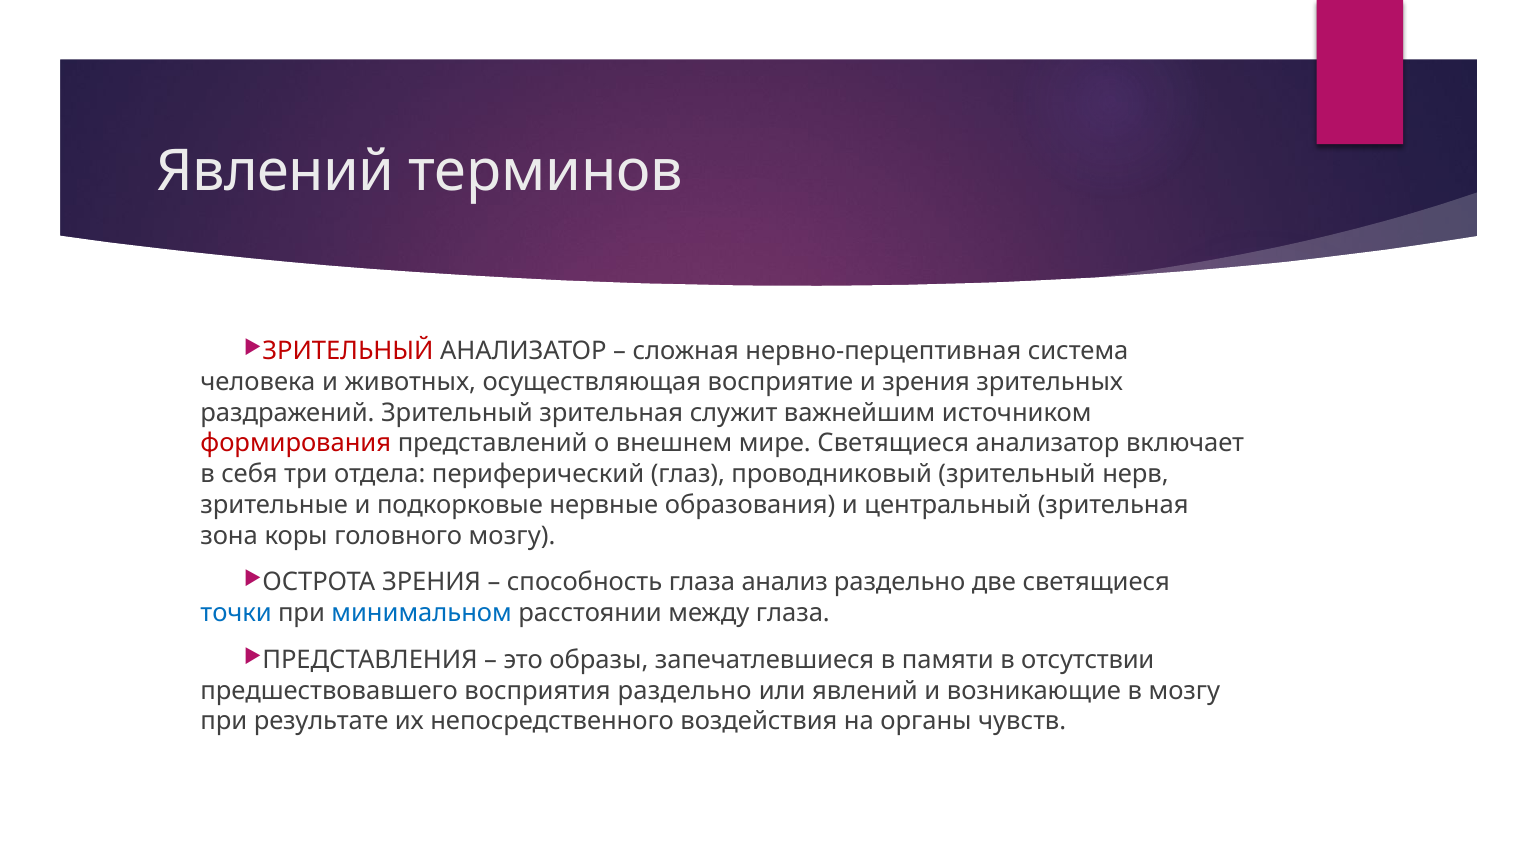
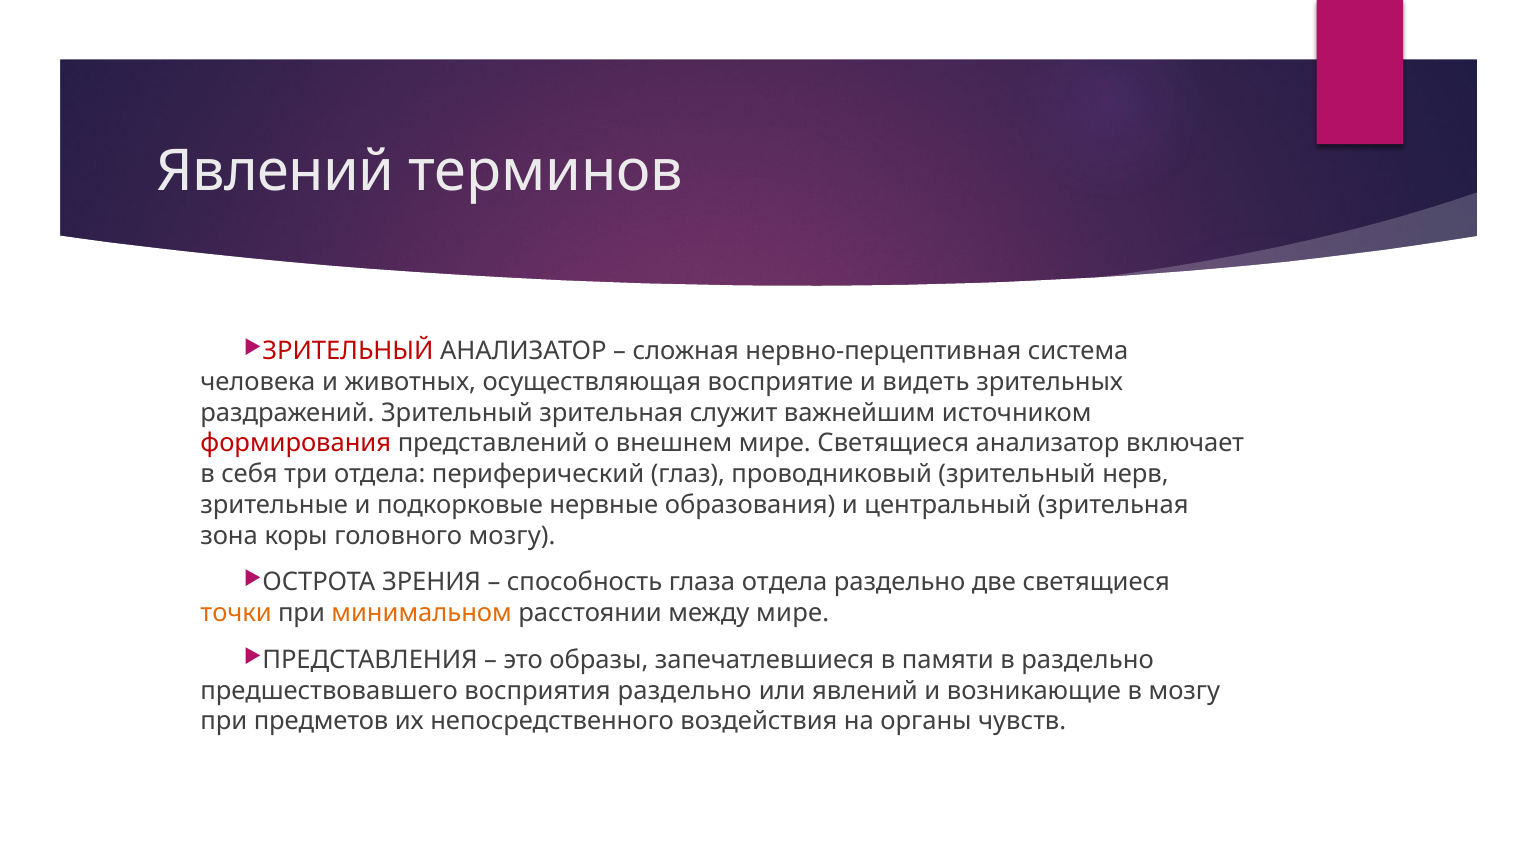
и зрения: зрения -> видеть (926, 382)
глаза анализ: анализ -> отдела (785, 583)
точки colour: blue -> orange (236, 613)
минимальном colour: blue -> orange (422, 613)
между глаза: глаза -> мире (793, 613)
в отсутствии: отсутствии -> раздельно (1088, 660)
результате: результате -> предметов (321, 722)
